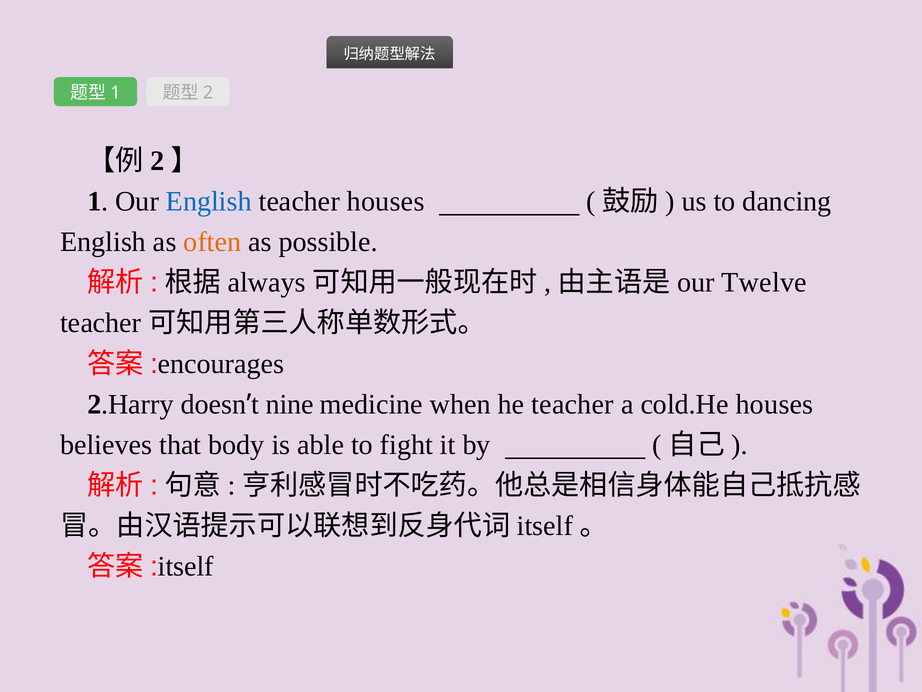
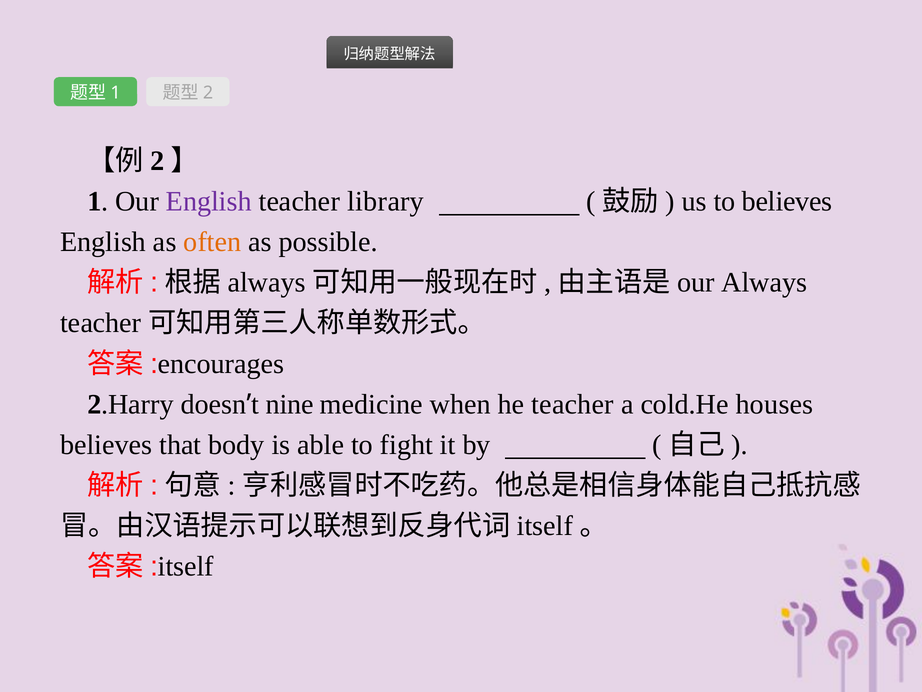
English colour: blue -> purple (209, 201)
teacher houses: houses -> library (386, 201)
to dancing: dancing -> believes (787, 201)
Twelve: Twelve -> Always (764, 282)
